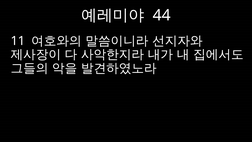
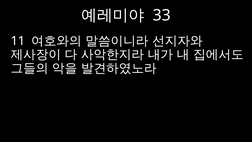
44: 44 -> 33 (162, 15)
